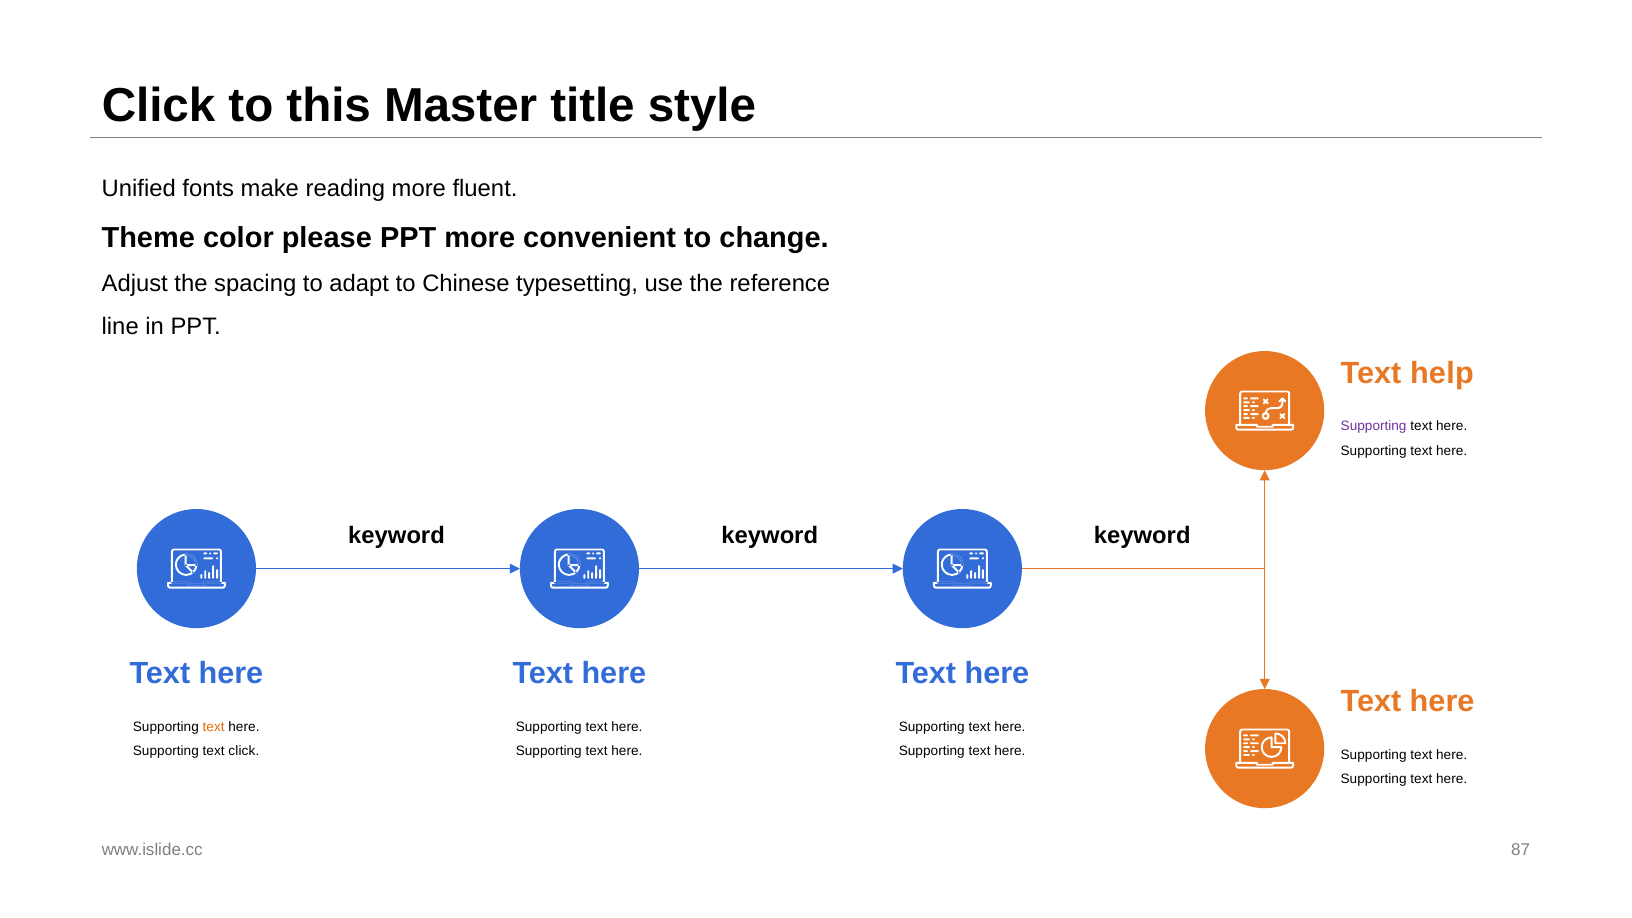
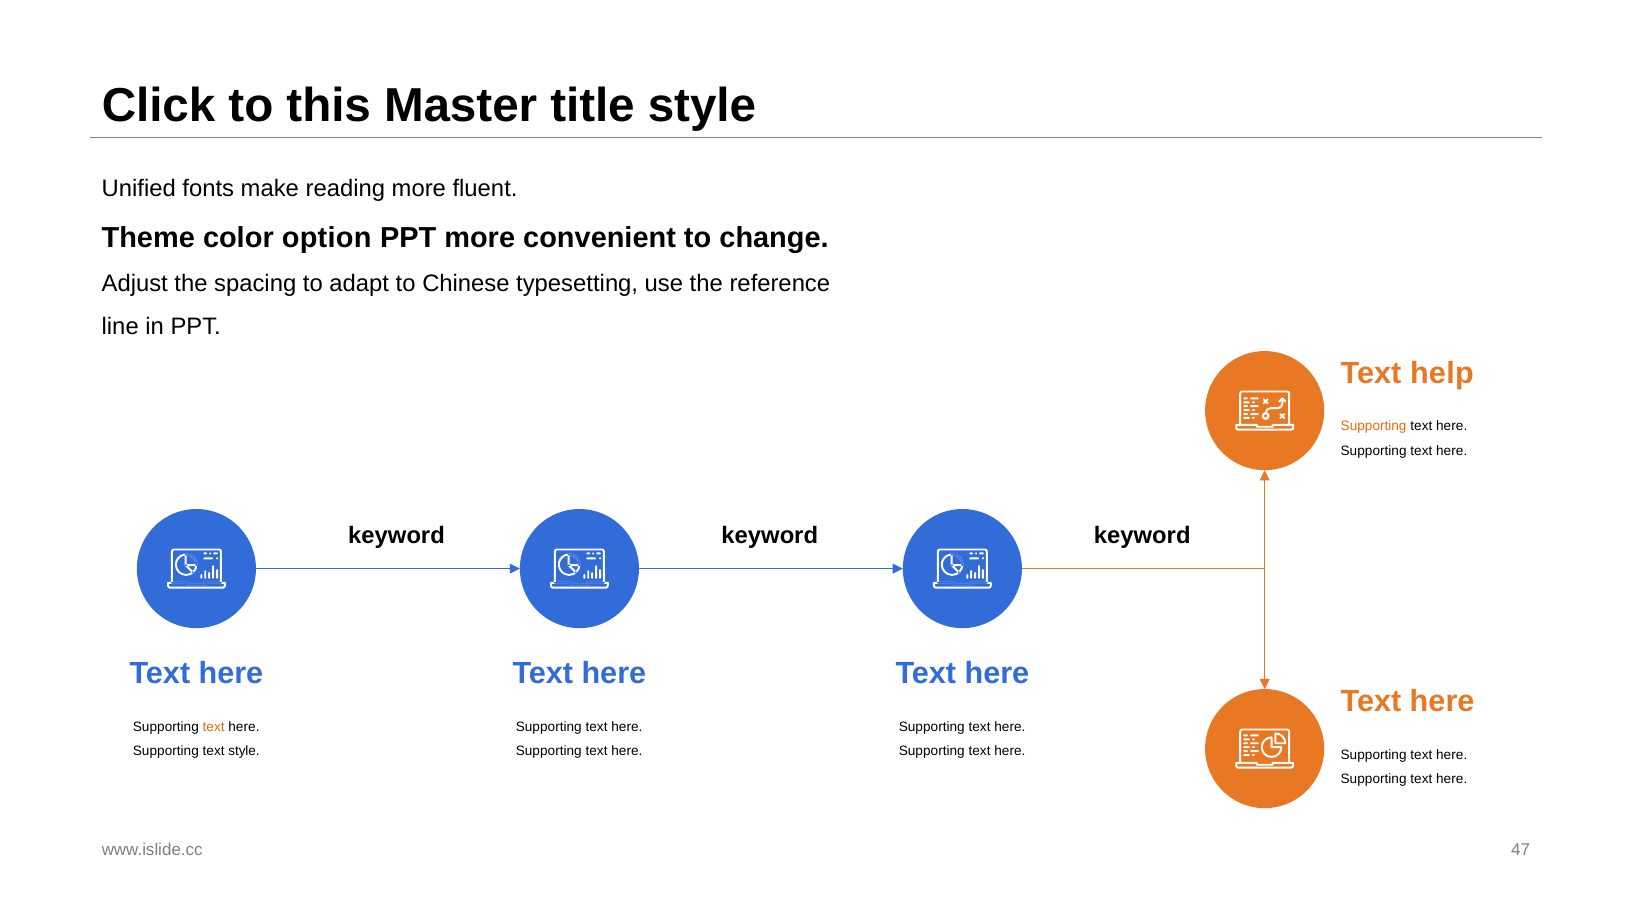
please: please -> option (327, 238)
Supporting colour: purple -> orange (1374, 426)
text click: click -> style (244, 751)
87: 87 -> 47 (1521, 850)
